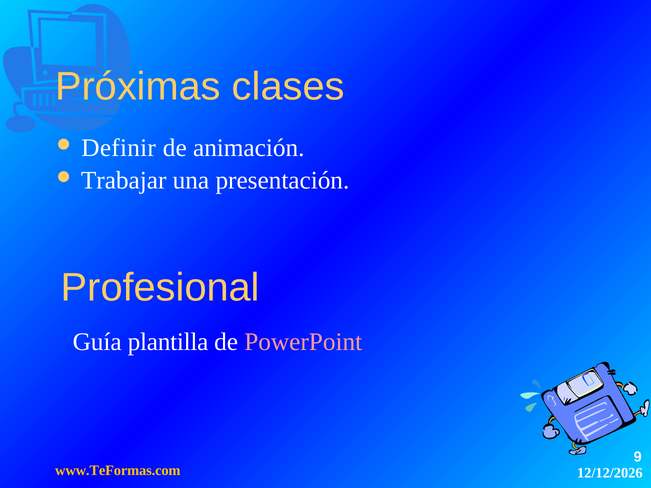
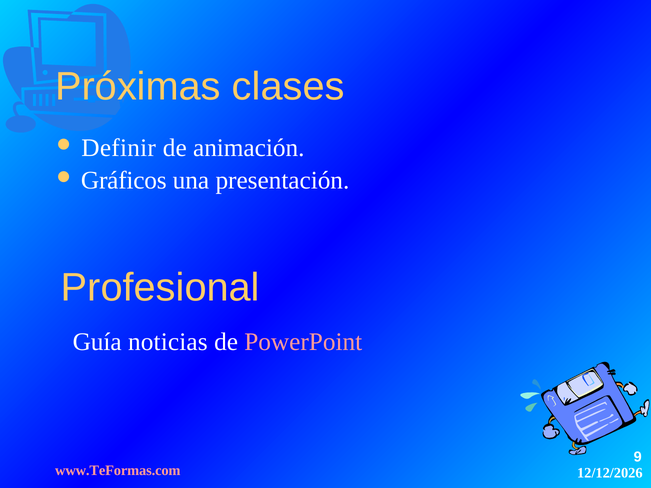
Trabajar: Trabajar -> Gráficos (124, 181)
plantilla: plantilla -> noticias (168, 342)
www.TeFormas.com colour: yellow -> pink (118, 470)
